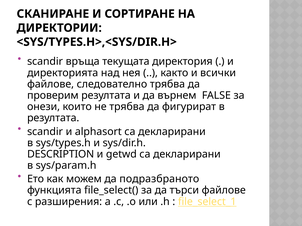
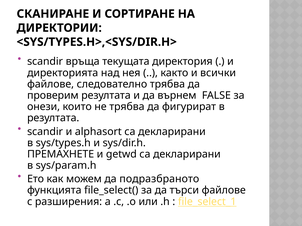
DESCRIPTION: DESCRIPTION -> ПРЕМАХНЕТЕ (61, 154)
